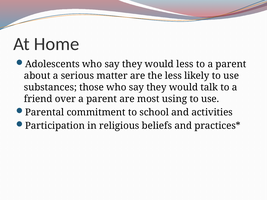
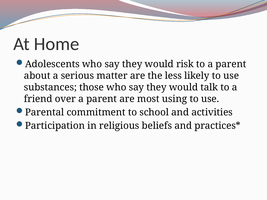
would less: less -> risk (185, 64)
